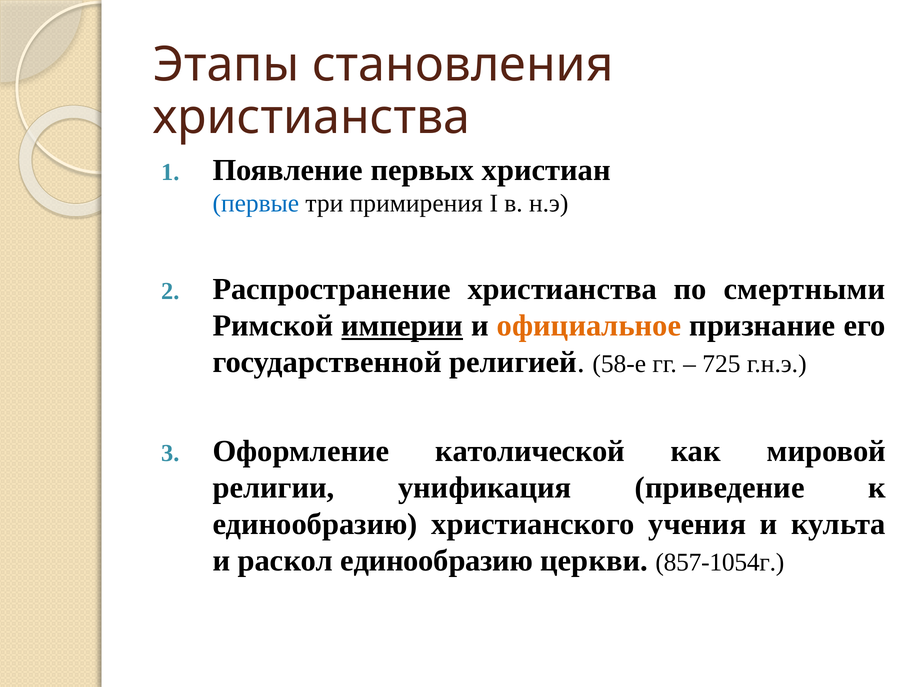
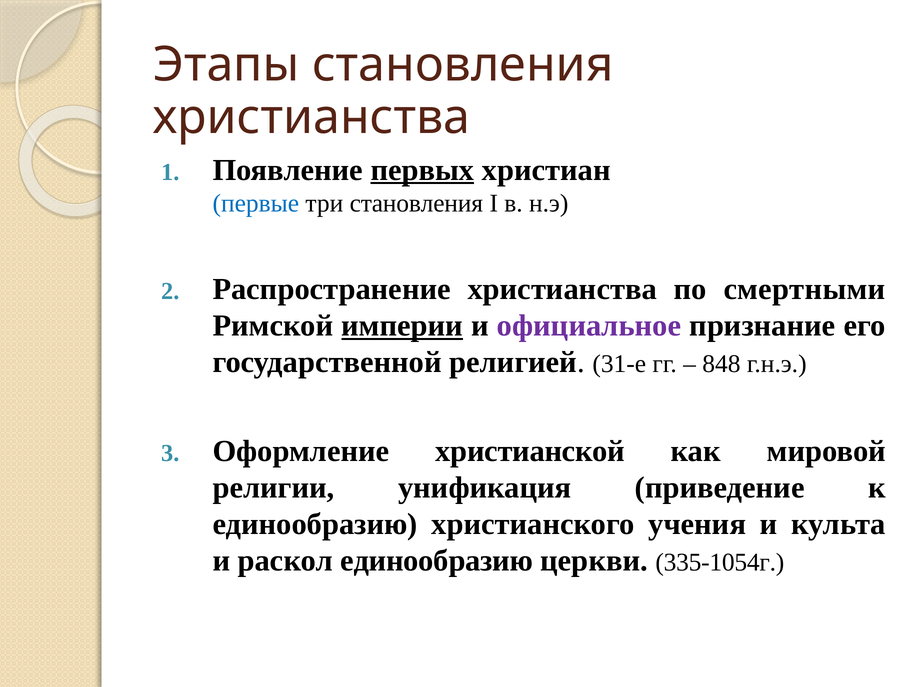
первых underline: none -> present (422, 170)
три примирения: примирения -> становления (416, 203)
официальное colour: orange -> purple (589, 326)
58-е: 58-е -> 31-е (619, 364)
725: 725 -> 848 (721, 364)
католической: католической -> христианской (530, 451)
857-1054г: 857-1054г -> 335-1054г (720, 563)
